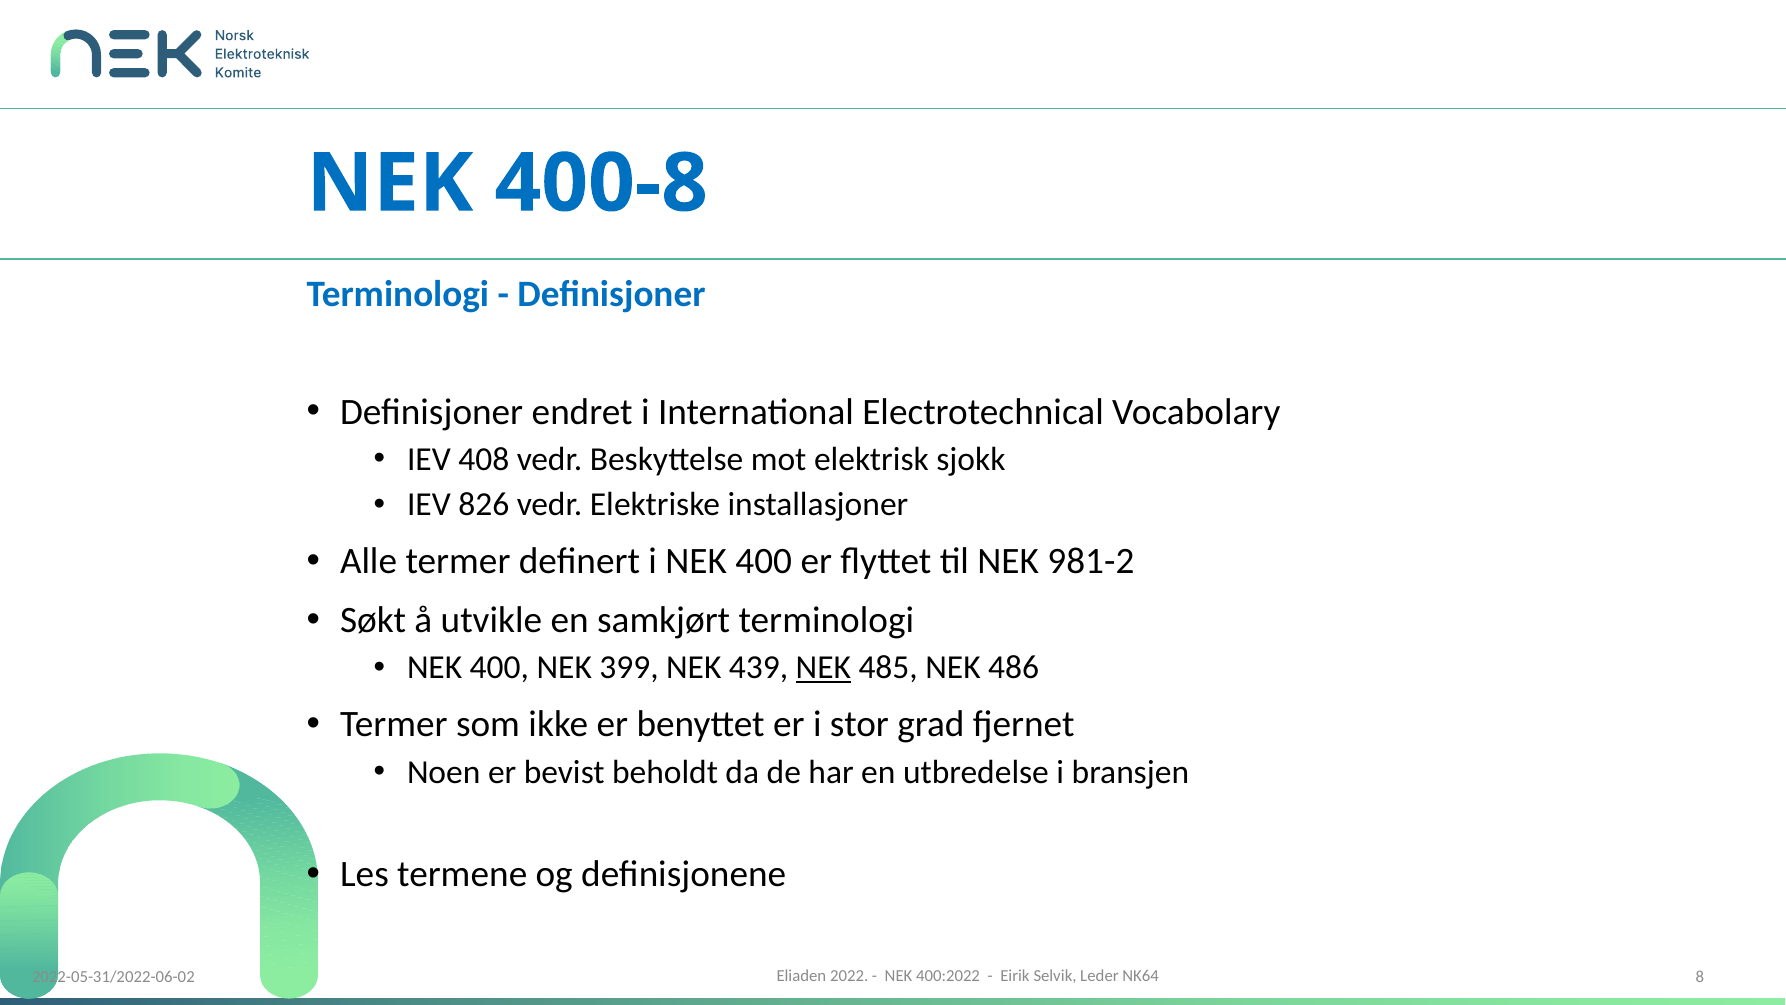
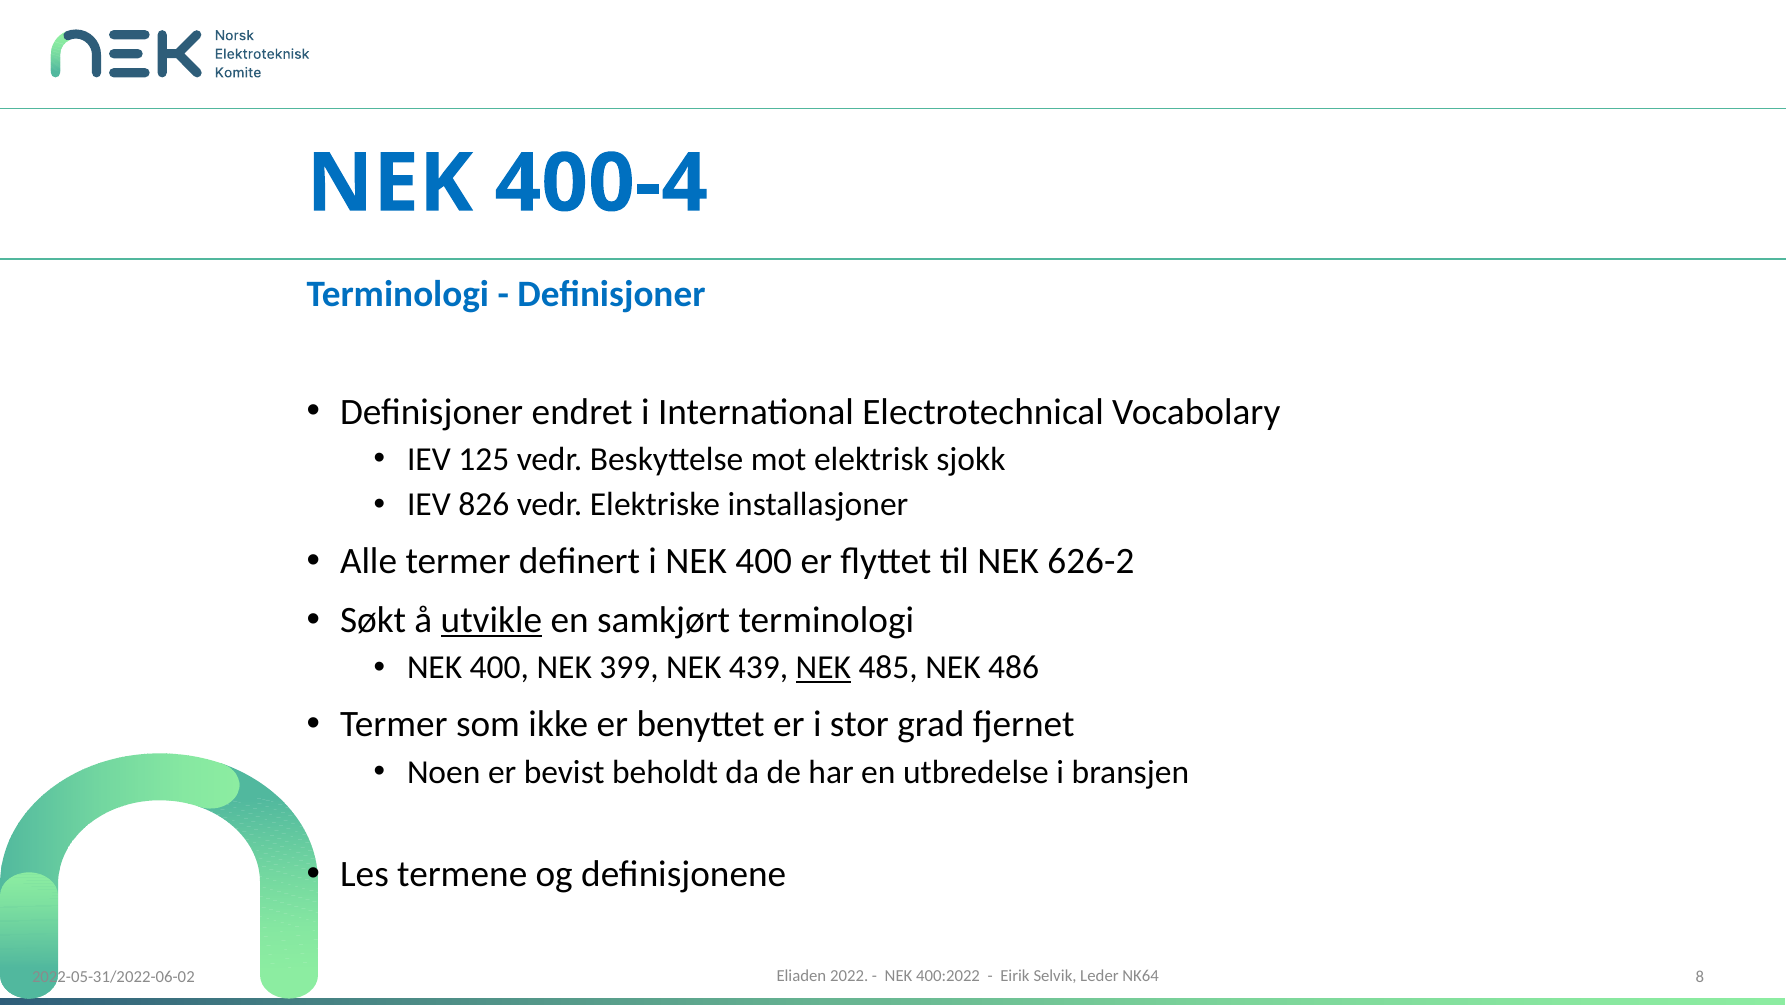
400-8: 400-8 -> 400-4 (601, 184)
408: 408 -> 125 (484, 459)
981-2: 981-2 -> 626-2 (1091, 561)
utvikle underline: none -> present (491, 620)
